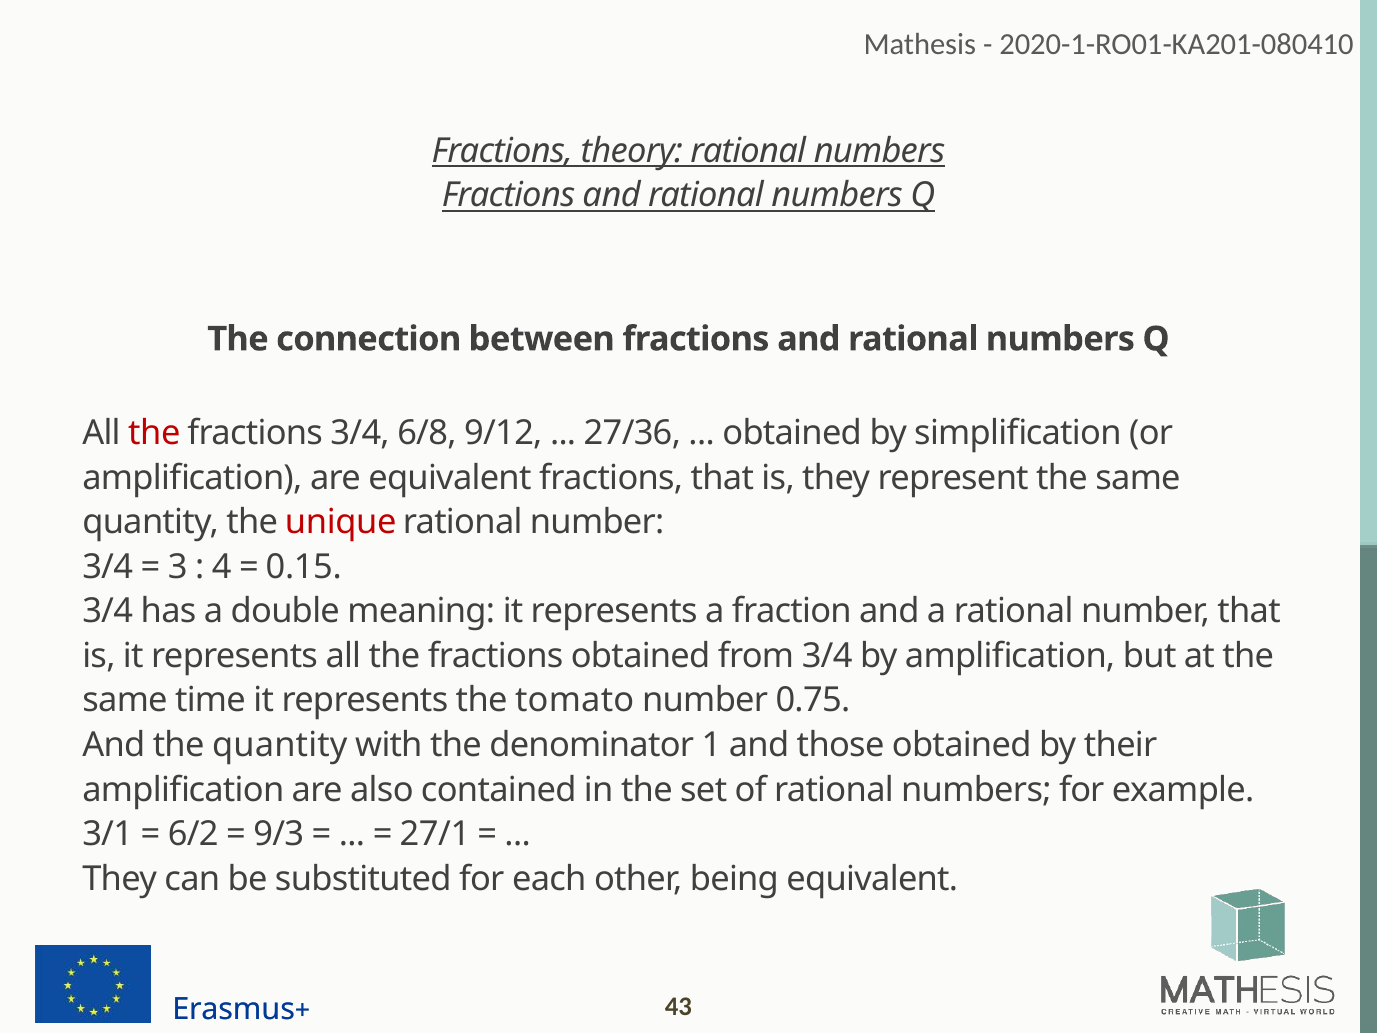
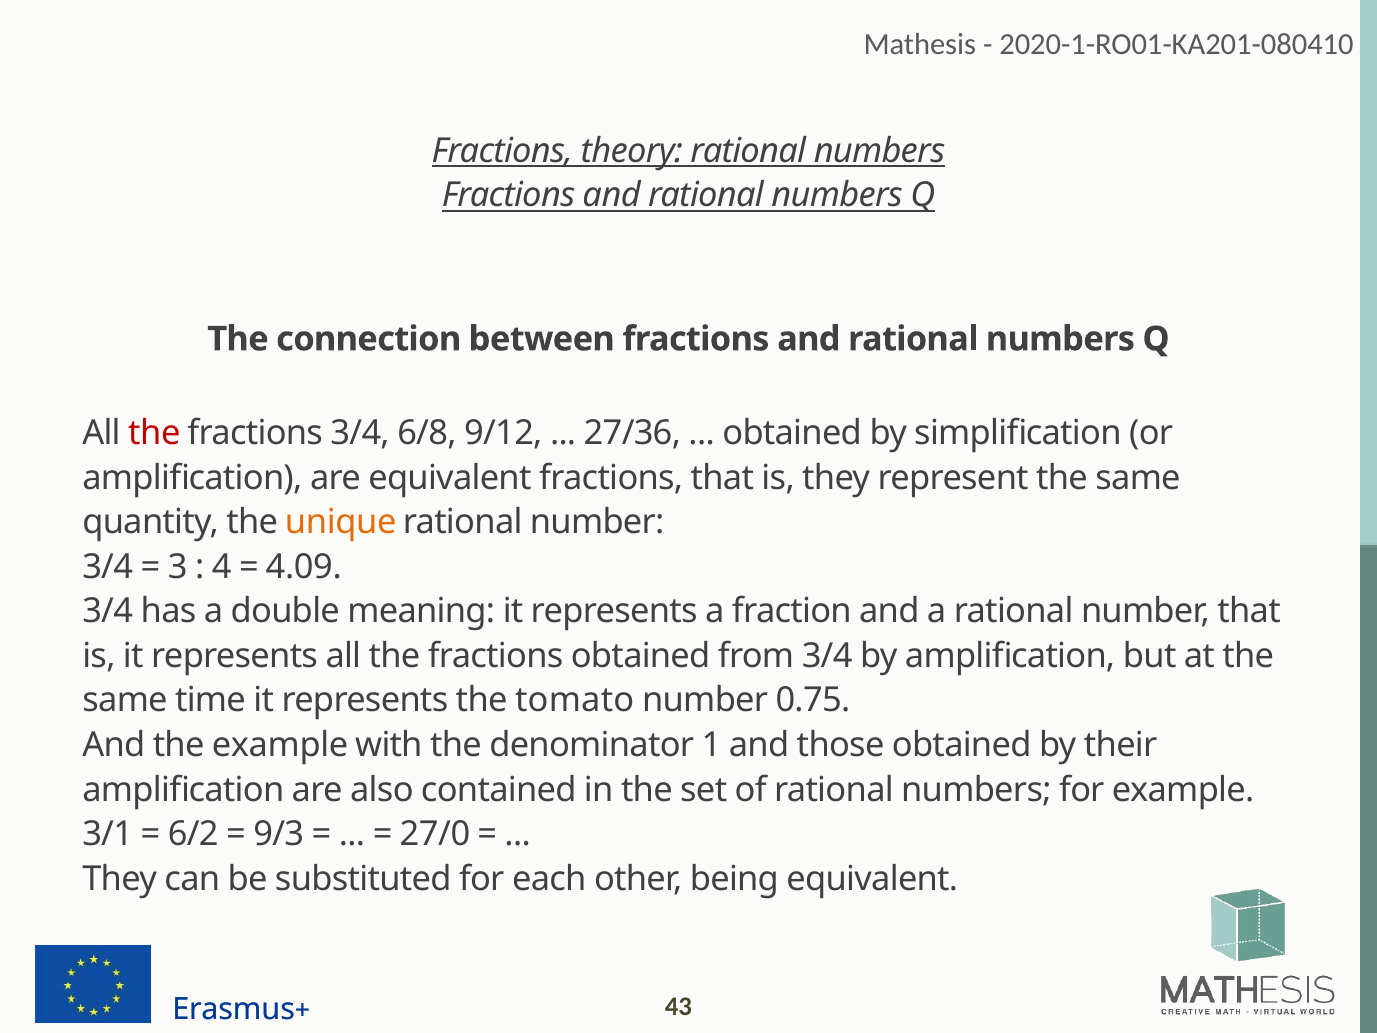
unique colour: red -> orange (341, 522)
0.15: 0.15 -> 4.09 (304, 567)
the quantity: quantity -> example (280, 745)
27/1: 27/1 -> 27/0 (435, 834)
